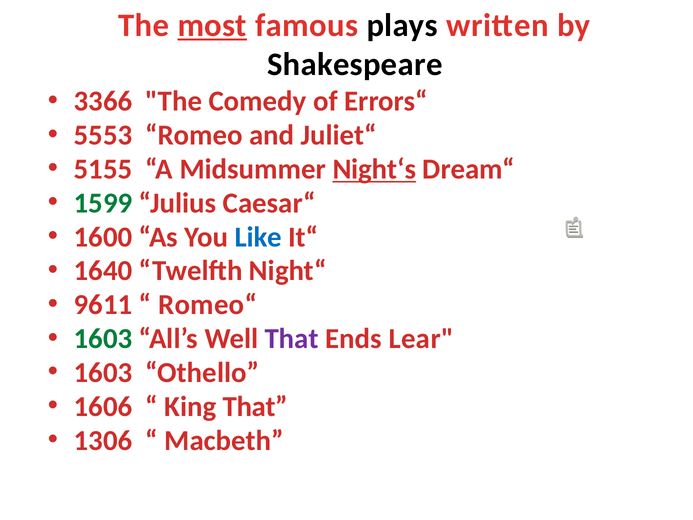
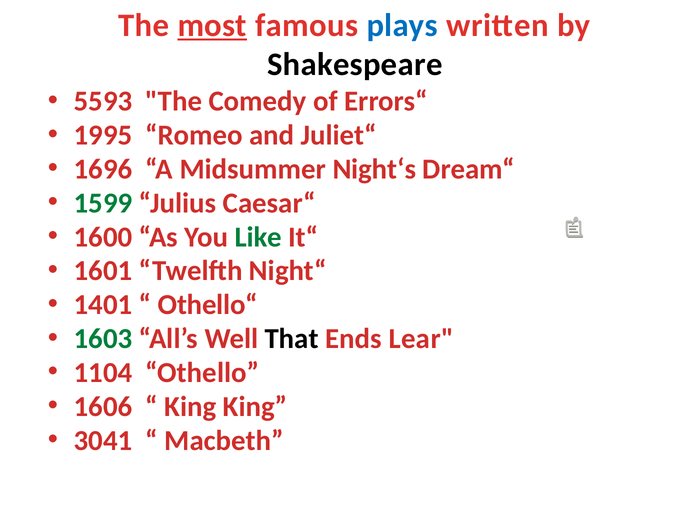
plays colour: black -> blue (402, 25)
3366: 3366 -> 5593 (103, 101)
5553: 5553 -> 1995 (103, 135)
5155: 5155 -> 1696 (103, 169)
Night‘s underline: present -> none (374, 169)
Like colour: blue -> green (258, 237)
1640: 1640 -> 1601 (103, 271)
9611: 9611 -> 1401 (103, 305)
Romeo“: Romeo“ -> Othello“ (208, 305)
That colour: purple -> black (292, 339)
1603: 1603 -> 1104 (103, 372)
King That: That -> King (255, 406)
1306: 1306 -> 3041 (103, 440)
